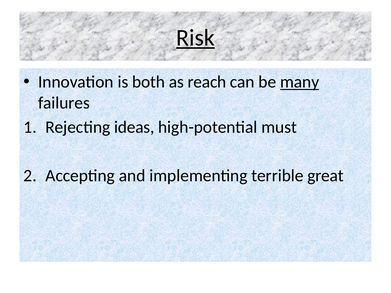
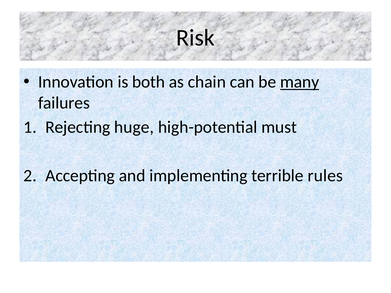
Risk underline: present -> none (195, 38)
reach: reach -> chain (207, 82)
ideas: ideas -> huge (134, 127)
great: great -> rules (325, 176)
